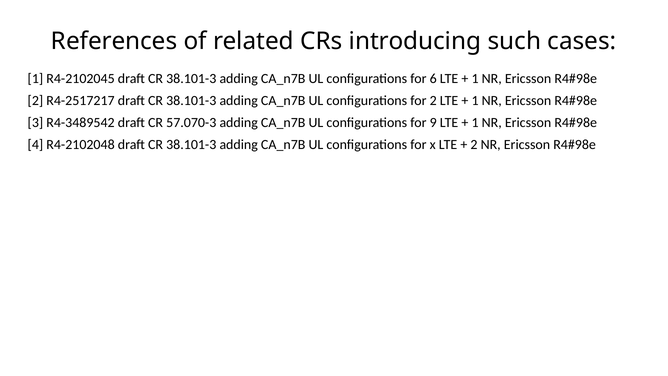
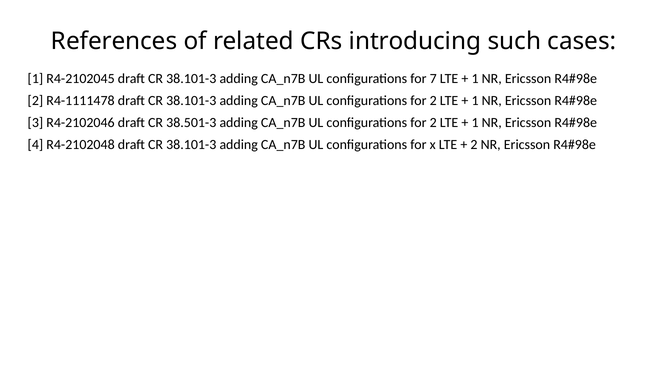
6: 6 -> 7 (433, 79)
R4-2517217: R4-2517217 -> R4-1111478 (80, 101)
R4-3489542: R4-3489542 -> R4-2102046 (80, 123)
57.070-3: 57.070-3 -> 38.501-3 (191, 123)
9: 9 -> 2 (433, 123)
